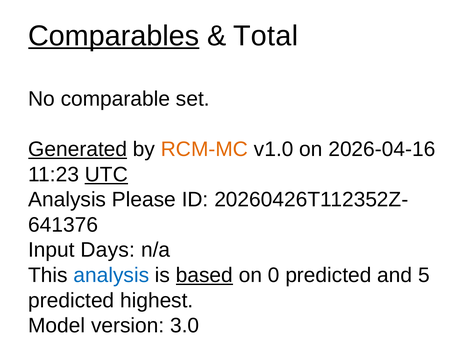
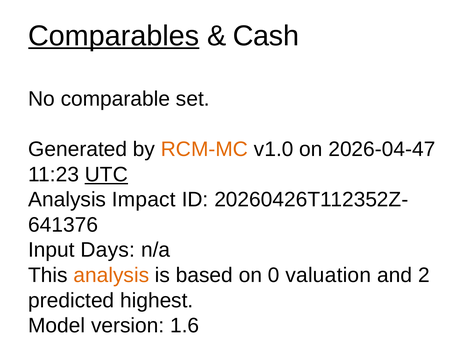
Total: Total -> Cash (266, 36)
Generated underline: present -> none (78, 149)
2026-04-16: 2026-04-16 -> 2026-04-47 (382, 149)
Please: Please -> Impact (144, 199)
analysis colour: blue -> orange (111, 275)
based underline: present -> none (204, 275)
0 predicted: predicted -> valuation (328, 275)
5: 5 -> 2 (424, 275)
3.0: 3.0 -> 1.6 (185, 325)
